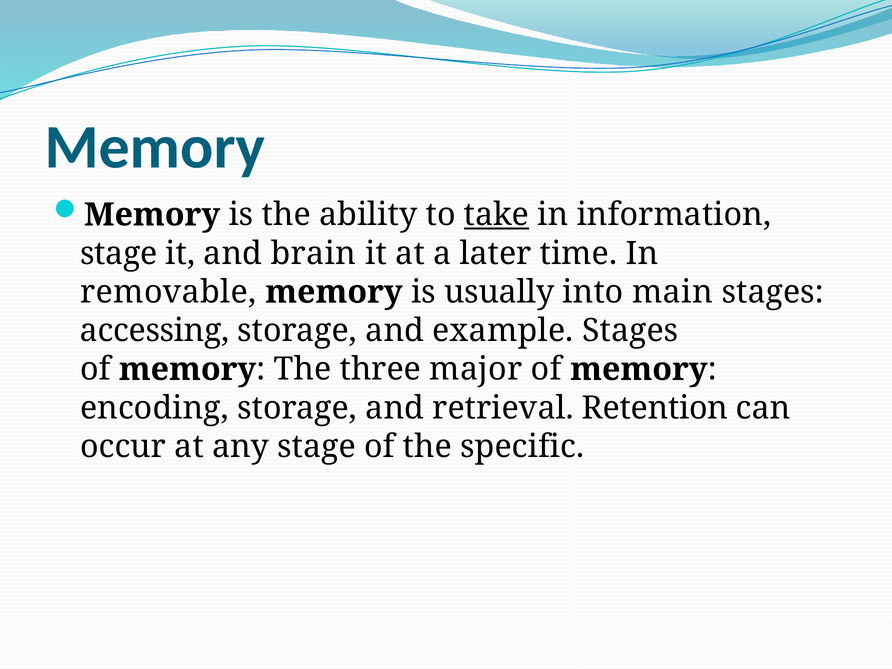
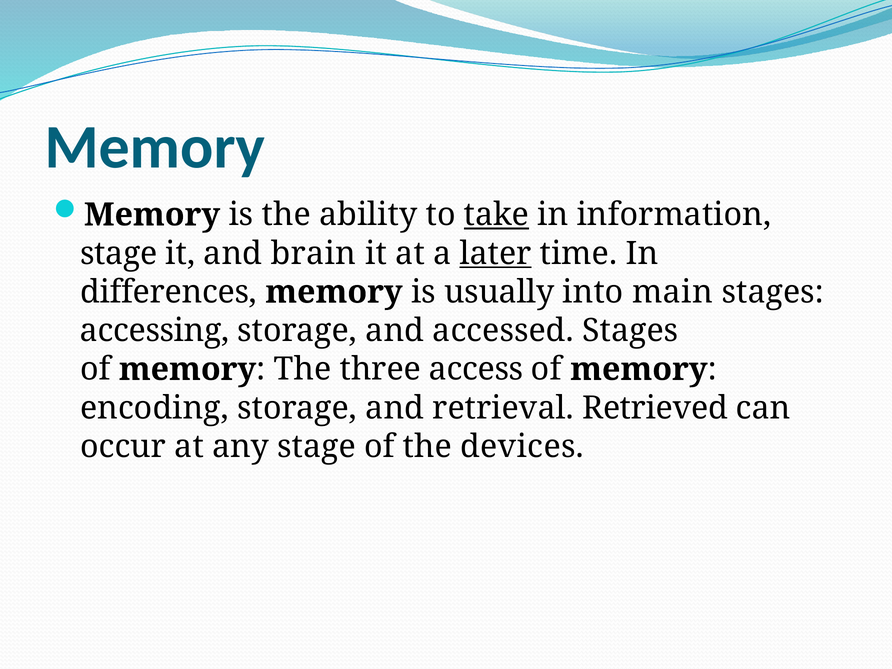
later underline: none -> present (496, 253)
removable: removable -> differences (169, 292)
example: example -> accessed (503, 331)
major: major -> access (476, 369)
Retention: Retention -> Retrieved (655, 408)
specific: specific -> devices (522, 447)
